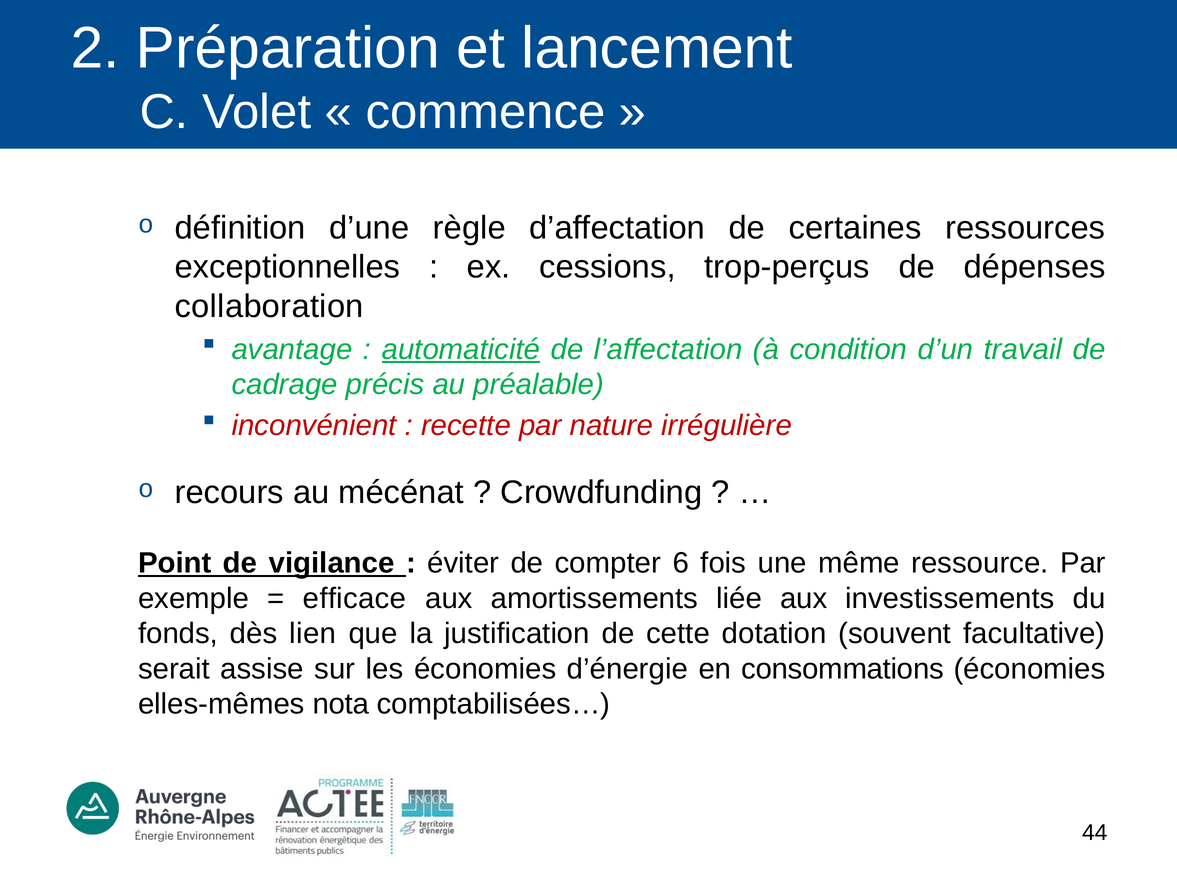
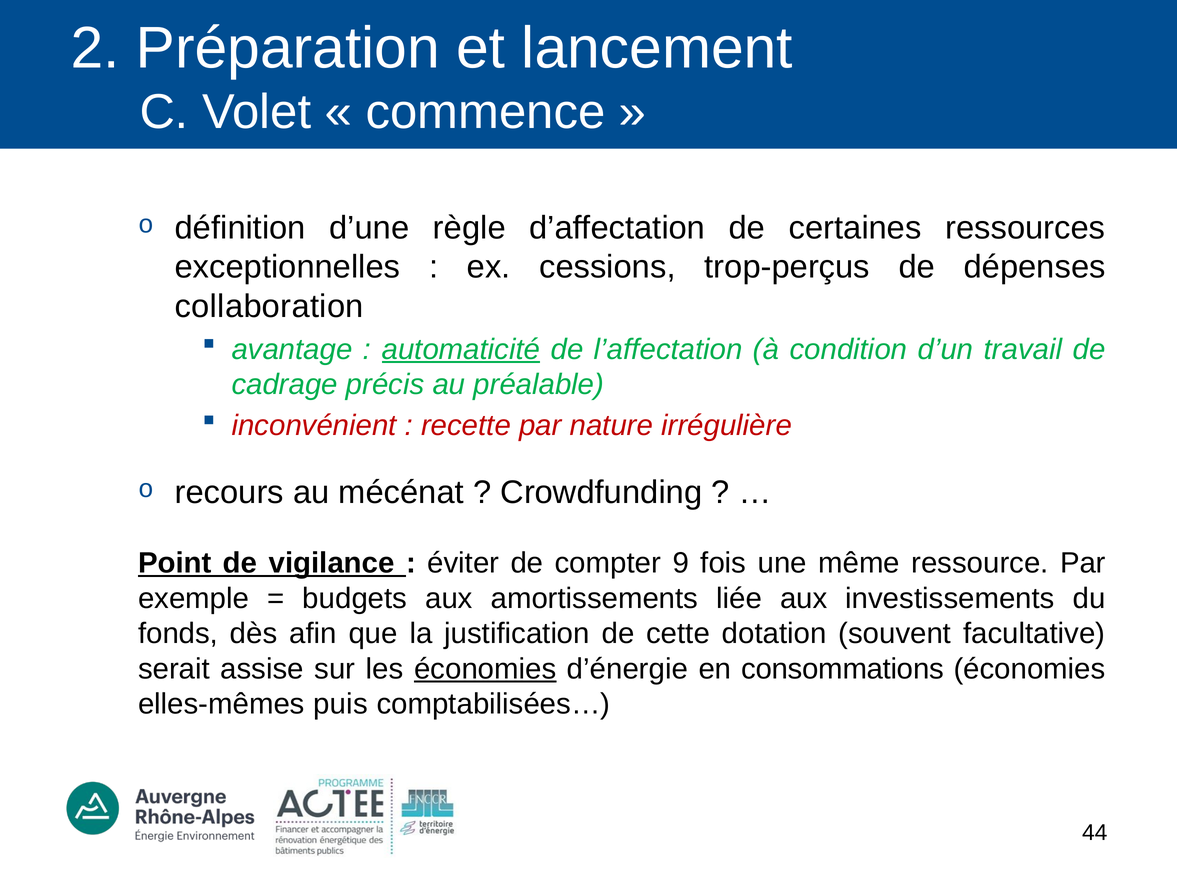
6: 6 -> 9 (681, 563)
efficace: efficace -> budgets (355, 599)
lien: lien -> afin (313, 634)
économies underline: none -> present (485, 669)
nota: nota -> puis (340, 705)
